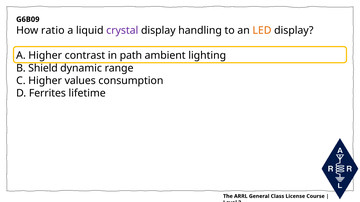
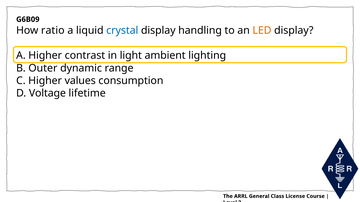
crystal colour: purple -> blue (122, 30)
path: path -> light (131, 56)
Shield: Shield -> Outer (43, 68)
Ferrites: Ferrites -> Voltage (47, 93)
